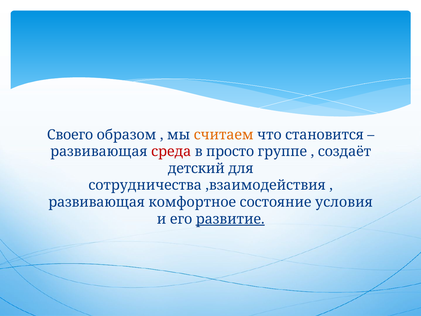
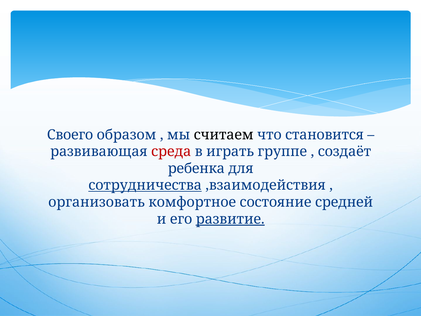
считаем colour: orange -> black (224, 135)
просто: просто -> играть (230, 152)
детский: детский -> ребенка (196, 168)
сотрудничества underline: none -> present (145, 185)
развивающая: развивающая -> организовать (97, 202)
условия: условия -> средней (344, 202)
